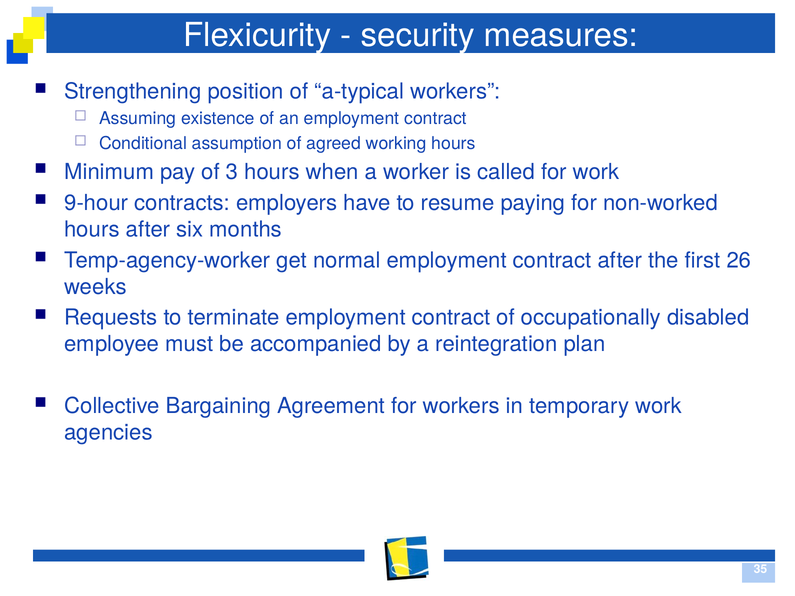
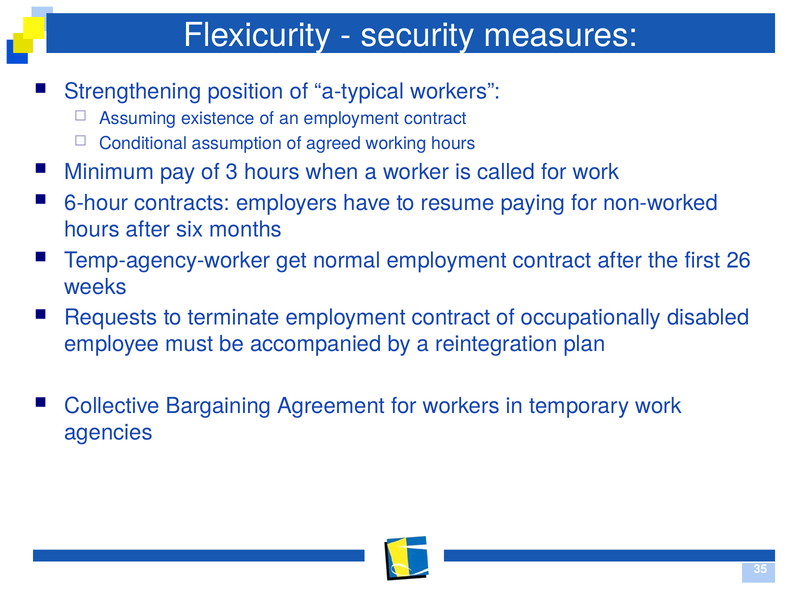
9-hour: 9-hour -> 6-hour (96, 203)
